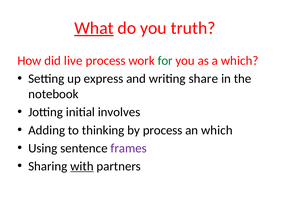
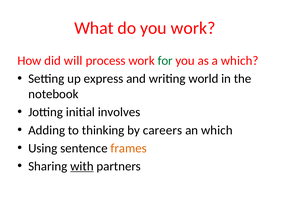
What underline: present -> none (94, 28)
you truth: truth -> work (193, 28)
live: live -> will (73, 61)
share: share -> world (203, 79)
by process: process -> careers (162, 130)
frames colour: purple -> orange (129, 149)
